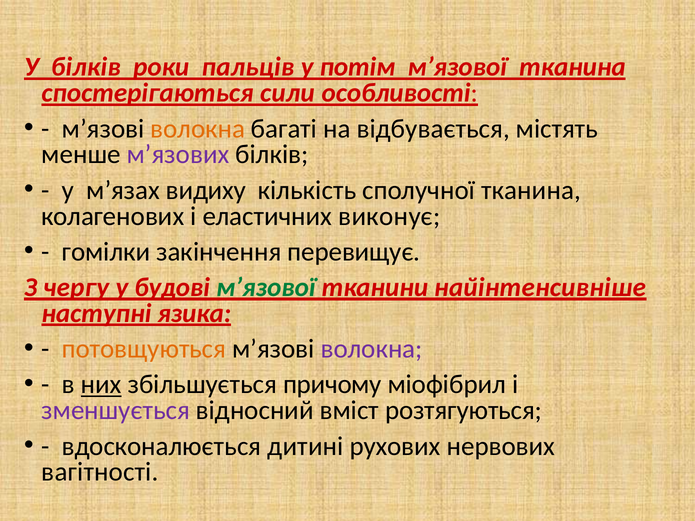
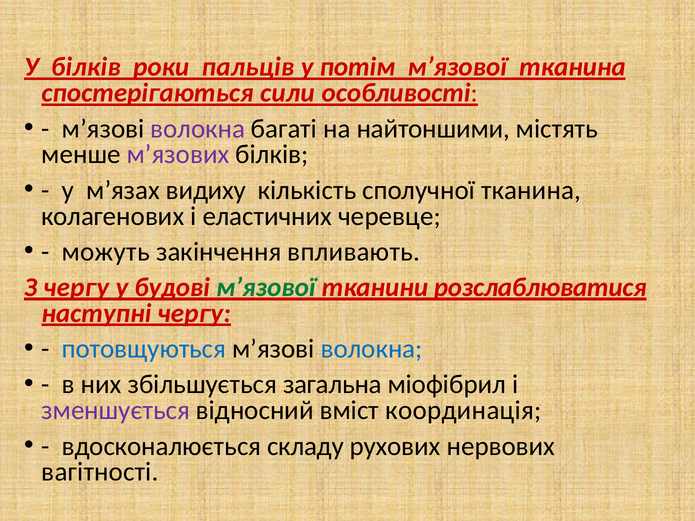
волокна colour: orange -> purple (198, 129)
відбувається: відбувається -> найтоншими (433, 129)
виконує: виконує -> черевце (390, 216)
гомілки: гомілки -> можуть (106, 252)
перевищує: перевищує -> впливають (354, 252)
найінтенсивніше: найінтенсивніше -> розслаблюватися (540, 287)
наступні язика: язика -> чергу (194, 313)
потовщуються colour: orange -> blue (144, 349)
волокна colour: purple -> blue (372, 349)
них underline: present -> none (101, 385)
причому: причому -> загальна (332, 385)
розтягуються: розтягуються -> координація (463, 411)
дитині: дитині -> складу (306, 446)
